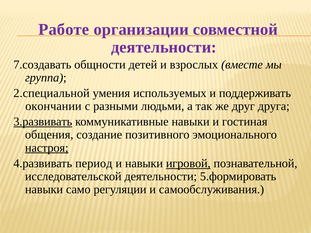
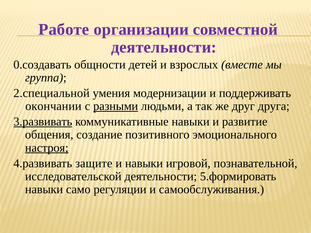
7.создавать: 7.создавать -> 0.создавать (42, 65)
используемых: используемых -> модернизации (170, 93)
разными underline: none -> present (116, 106)
гостиная: гостиная -> развитие (245, 122)
период: период -> защите (94, 163)
игровой underline: present -> none (188, 163)
